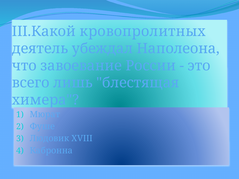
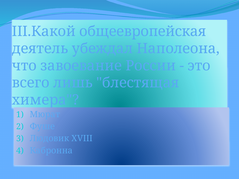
кровопролитных: кровопролитных -> общеевропейская (143, 31)
